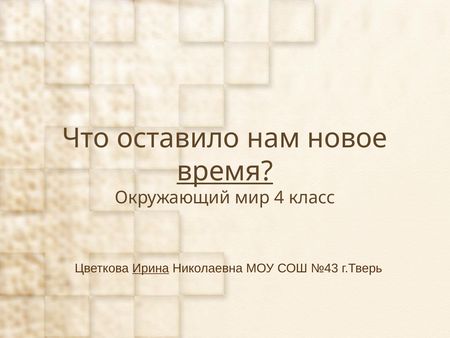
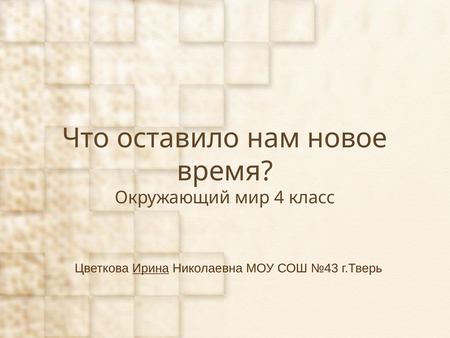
время underline: present -> none (225, 171)
